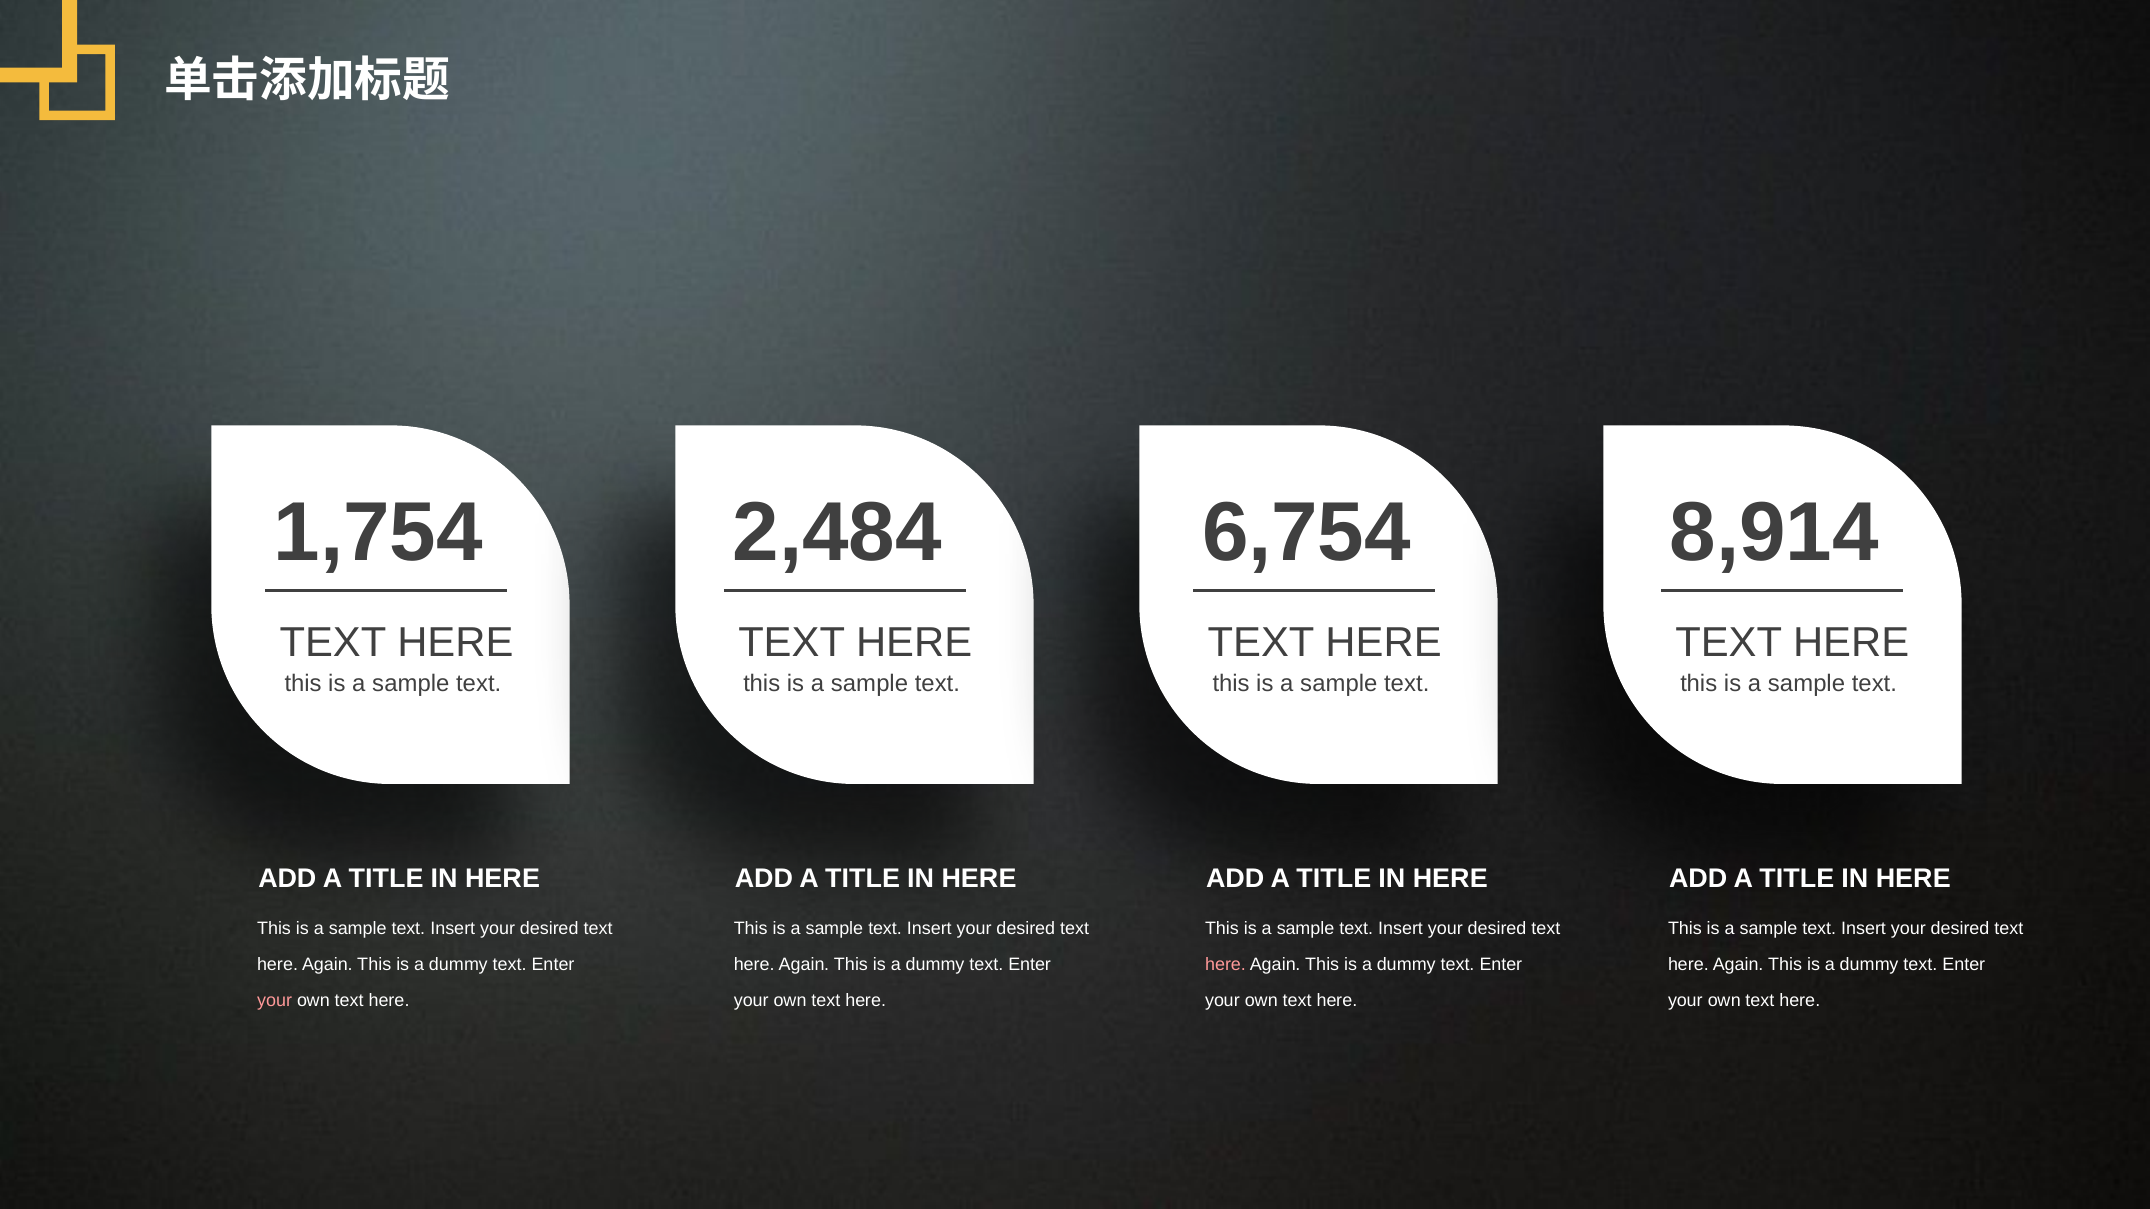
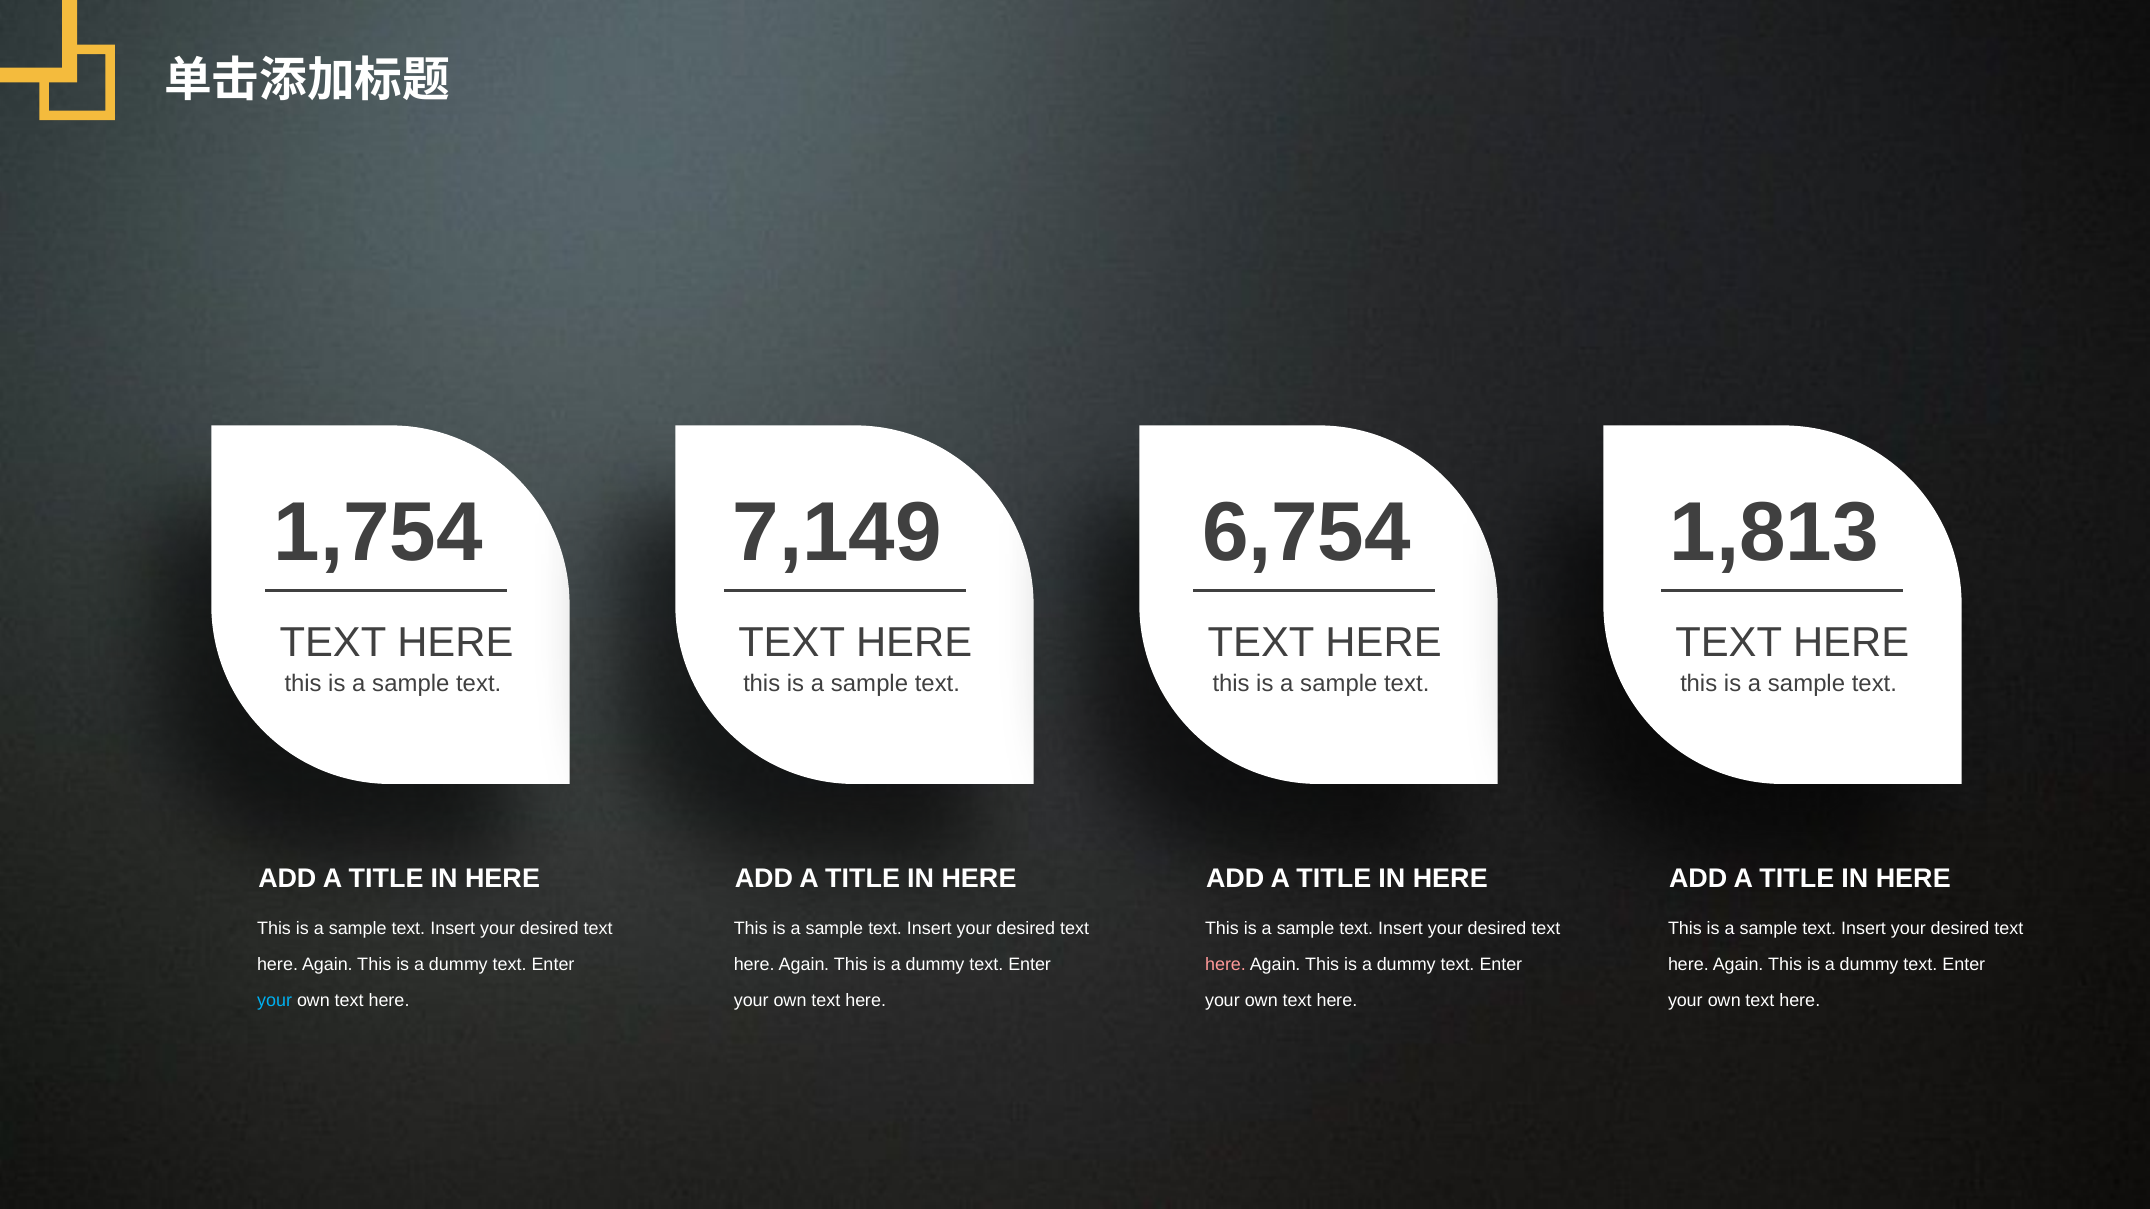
2,484: 2,484 -> 7,149 (837, 533)
8,914: 8,914 -> 1,813 (1774, 533)
your colour: pink -> light blue (275, 1001)
